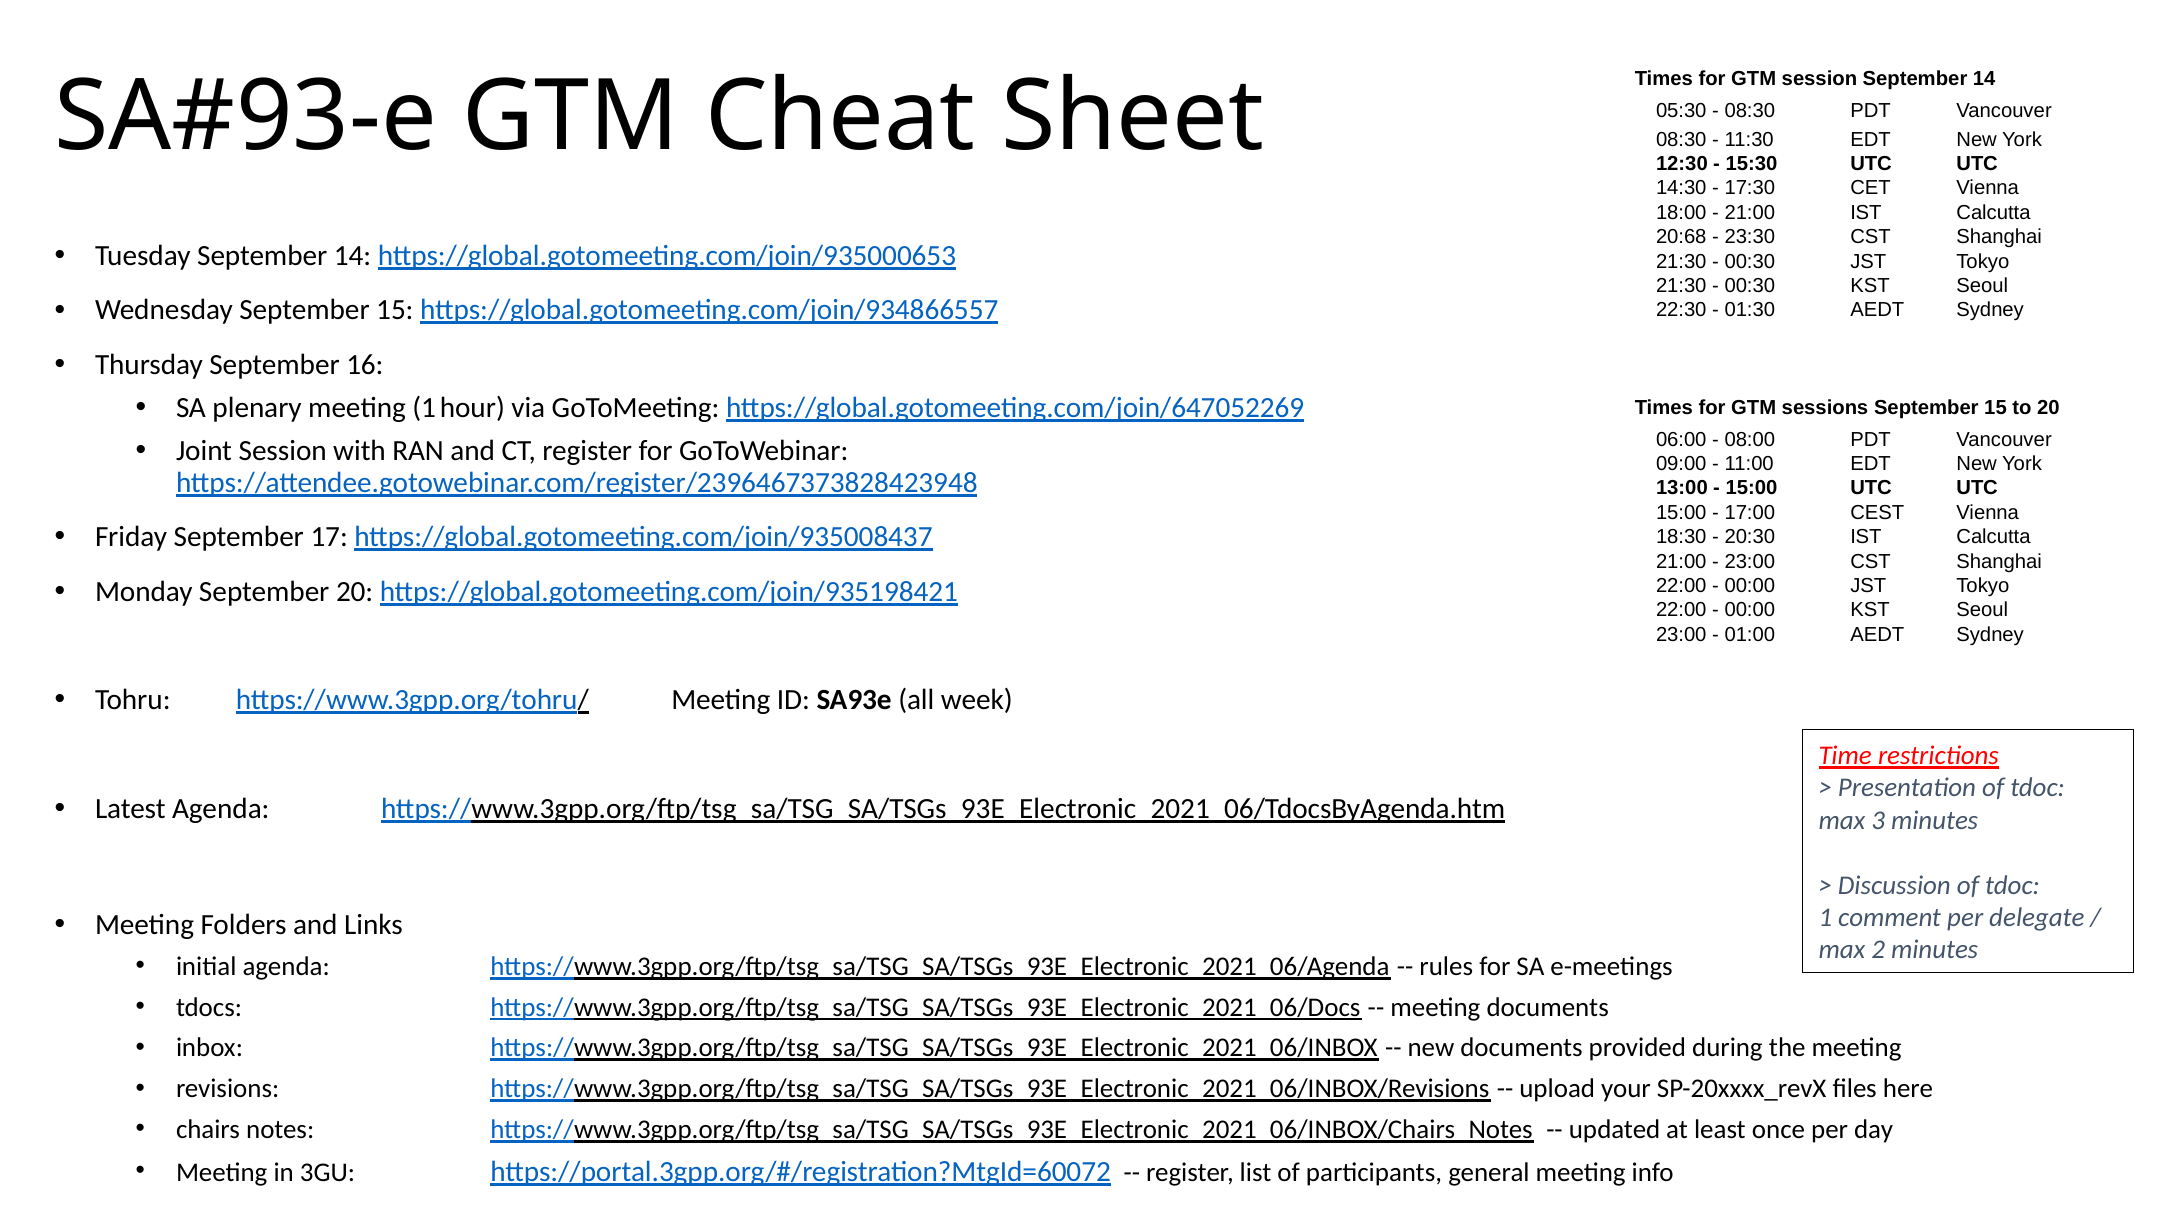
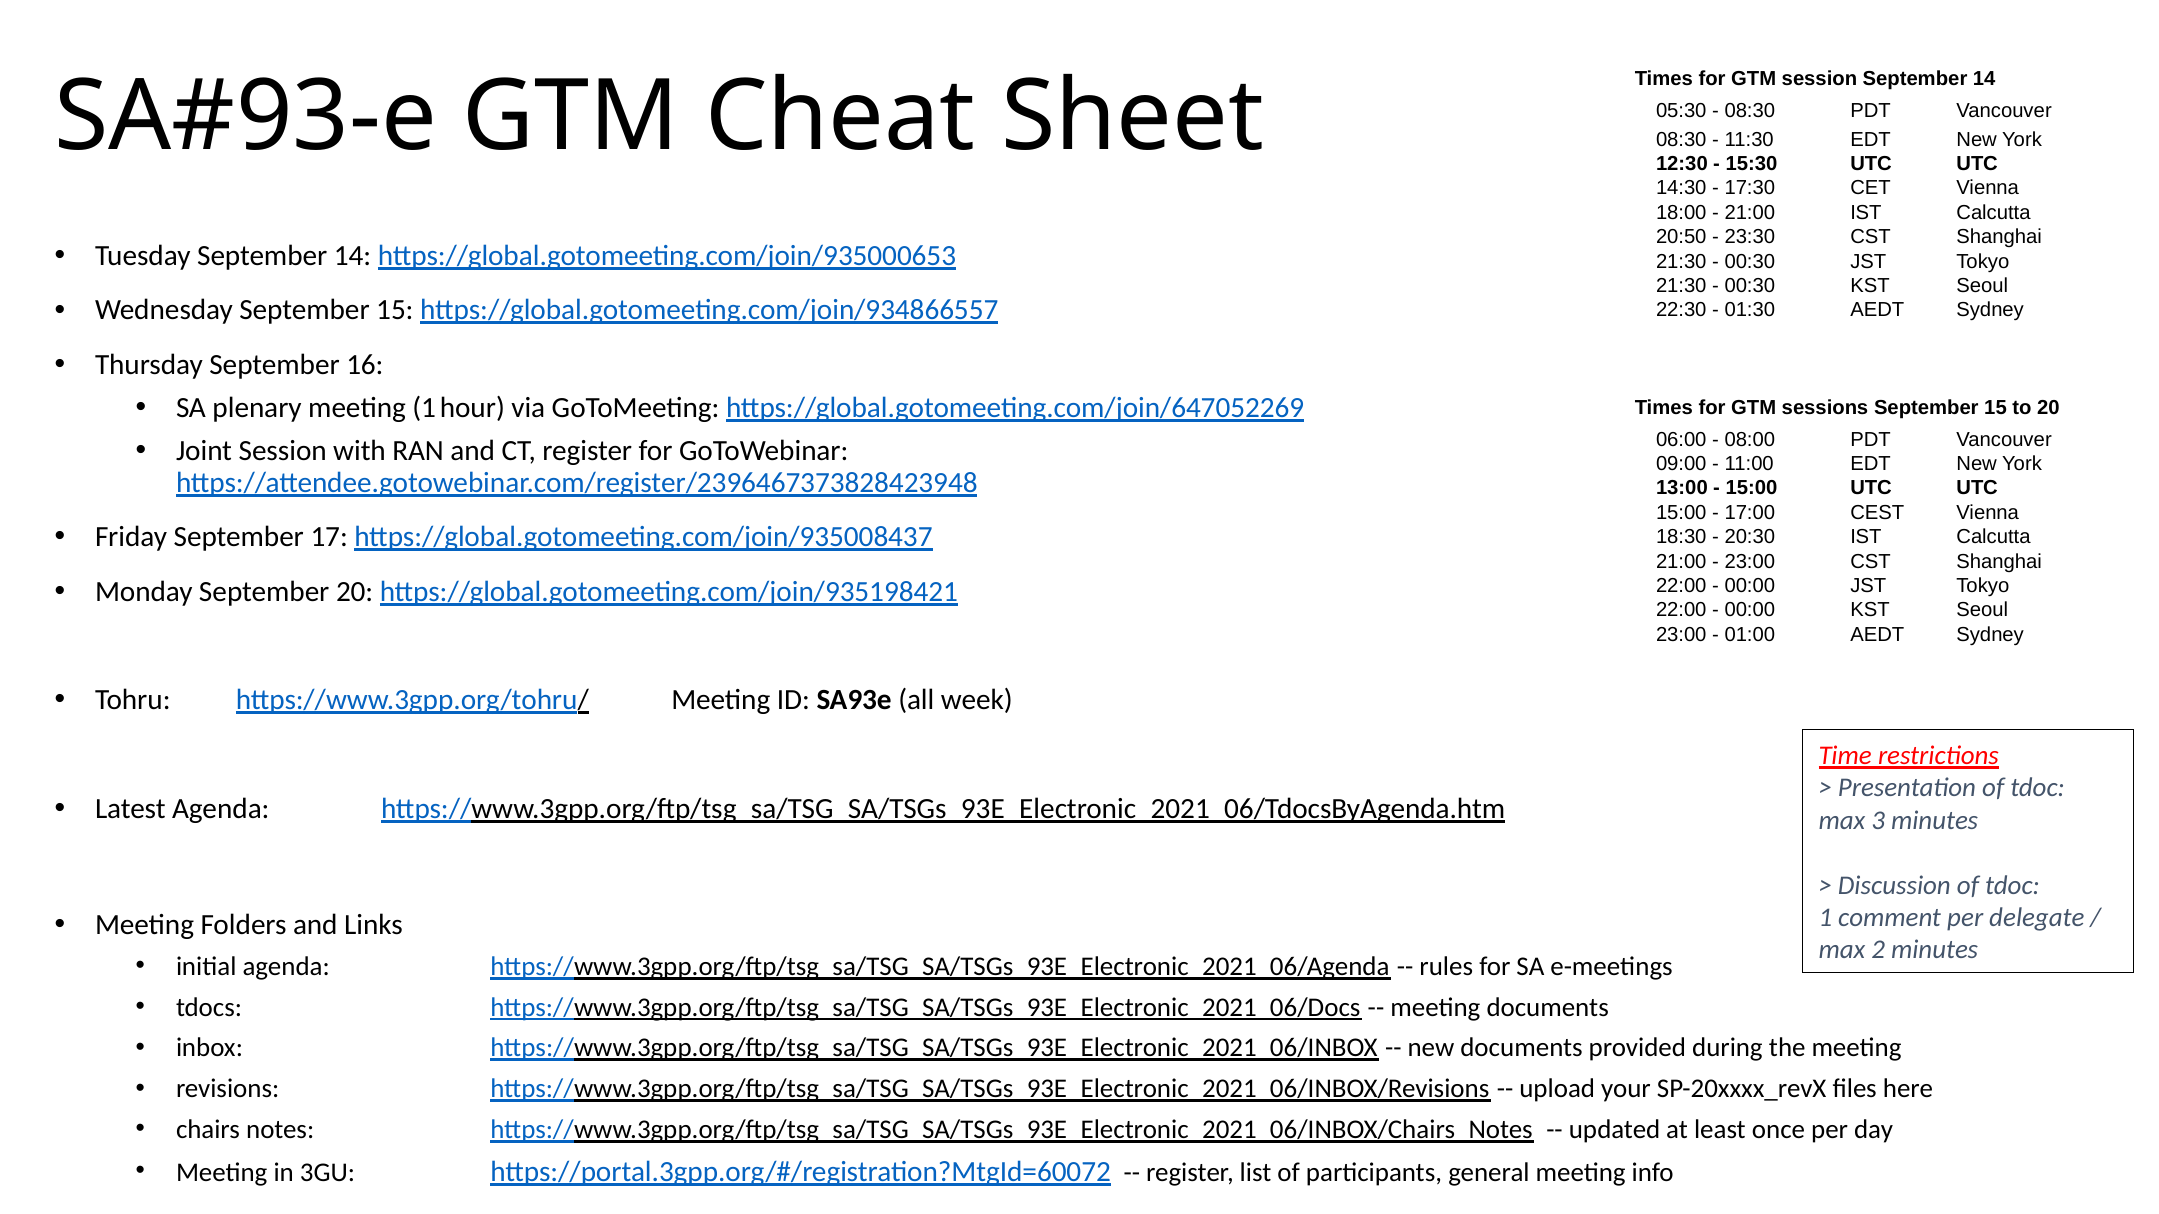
20:68: 20:68 -> 20:50 (1681, 237)
